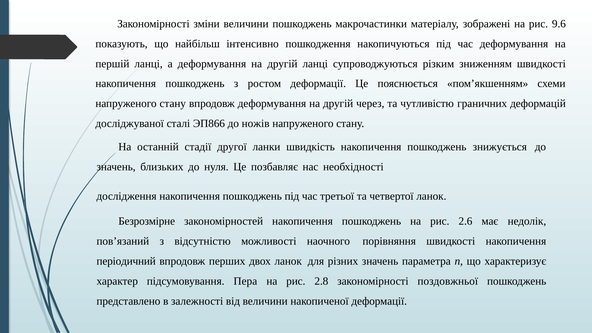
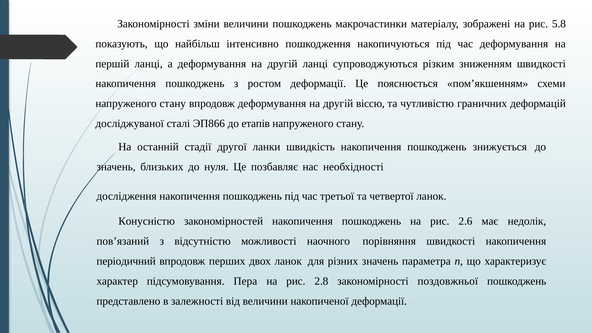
9.6: 9.6 -> 5.8 (559, 24)
через: через -> віссю (370, 104)
ножів: ножів -> етапів (256, 124)
Безрозмірне: Безрозмірне -> Конусністю (147, 221)
